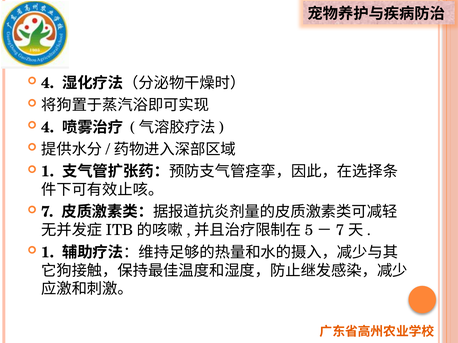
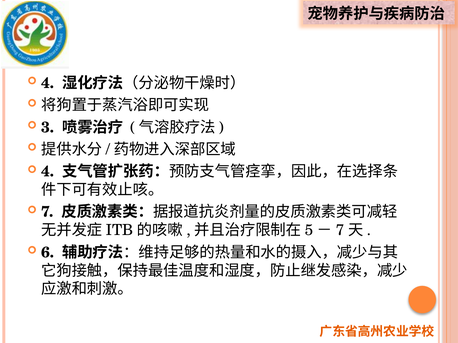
4: 4 -> 3 (48, 128)
1: 1 -> 4 (48, 172)
1: 1 -> 6 (48, 253)
